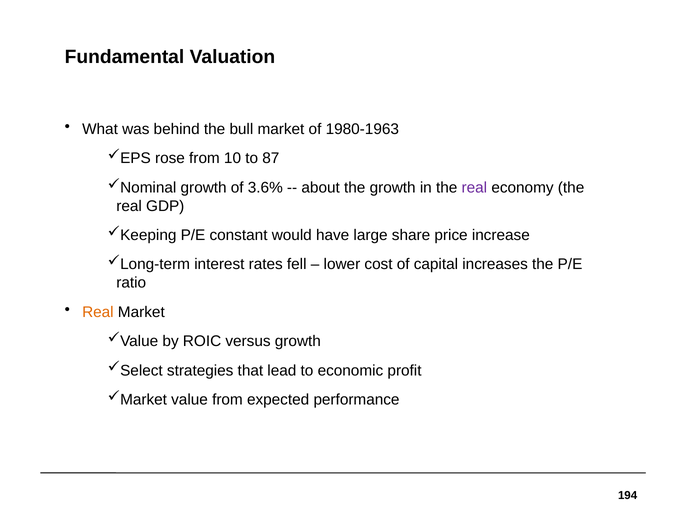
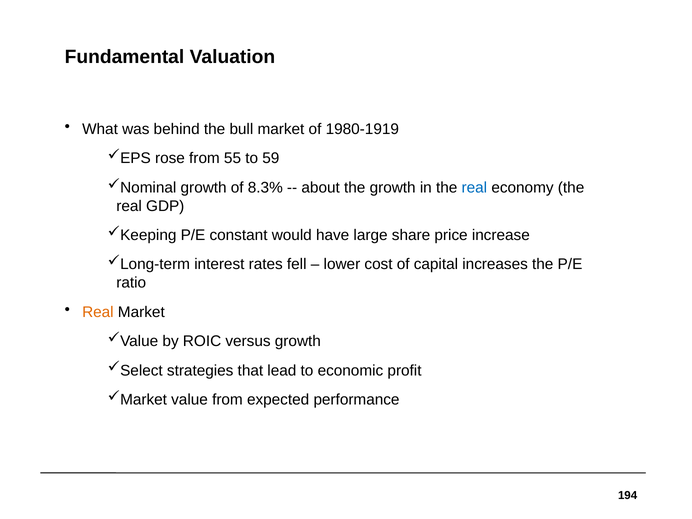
1980-1963: 1980-1963 -> 1980-1919 (362, 129)
10: 10 -> 55 (233, 158)
87: 87 -> 59 (271, 158)
3.6%: 3.6% -> 8.3% (265, 188)
real colour: purple -> blue (474, 188)
